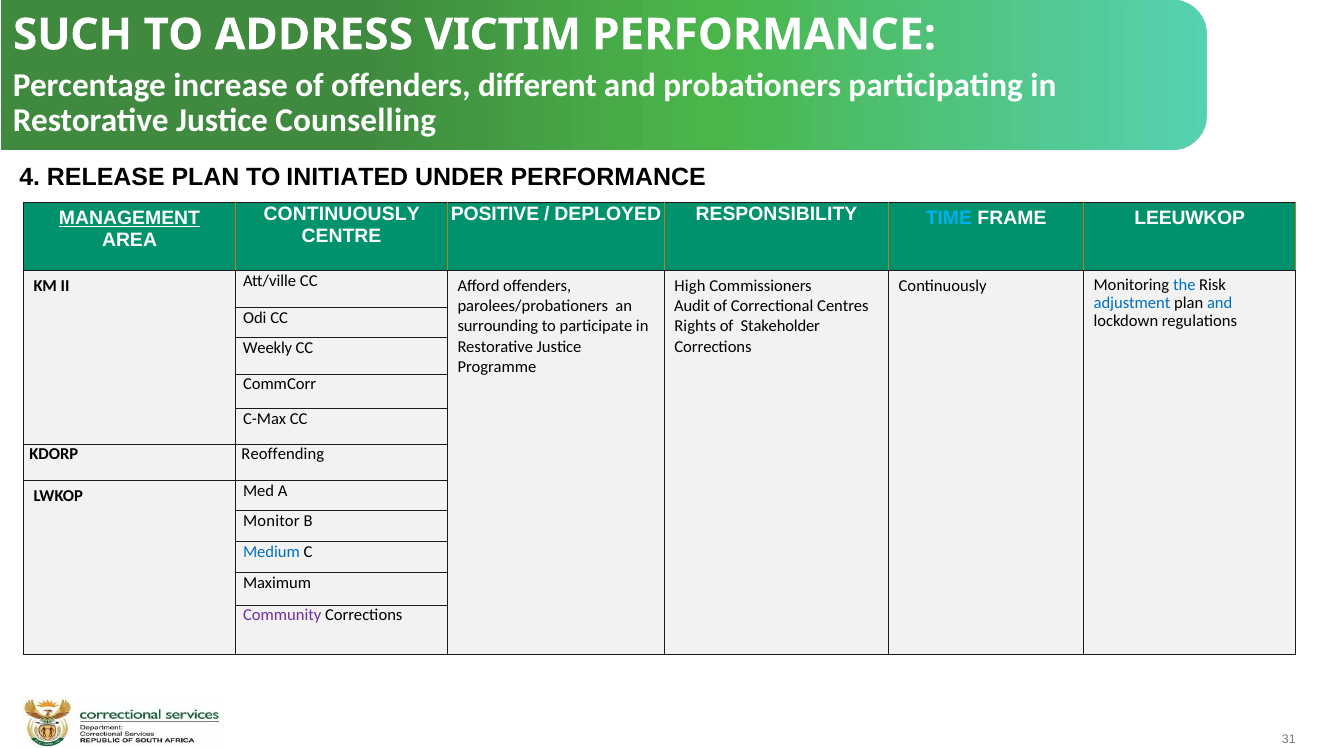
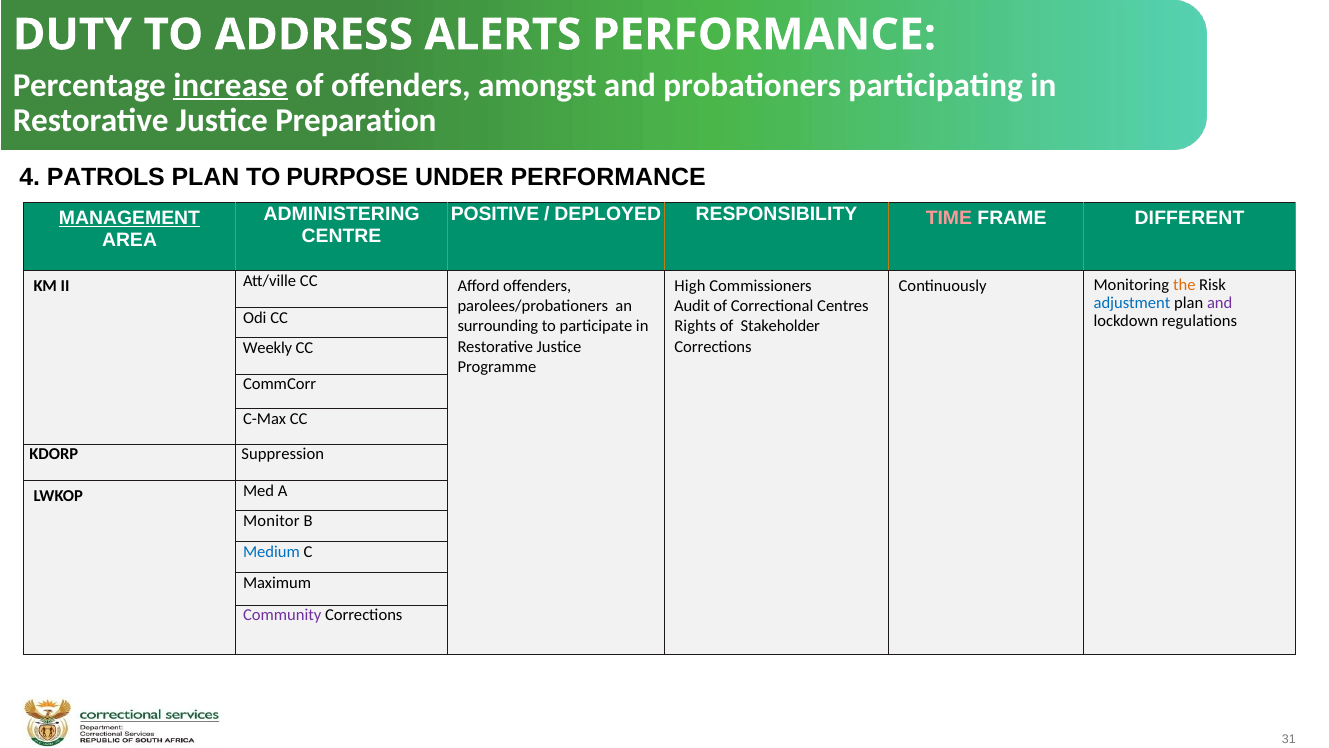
SUCH: SUCH -> DUTY (72, 35)
VICTIM: VICTIM -> ALERTS (503, 35)
increase underline: none -> present (231, 85)
different: different -> amongst (537, 85)
Counselling: Counselling -> Preparation (356, 121)
RELEASE: RELEASE -> PATROLS (106, 177)
INITIATED: INITIATED -> PURPOSE (347, 177)
CONTINUOUSLY: CONTINUOUSLY -> ADMINISTERING (342, 214)
TIME colour: light blue -> pink (949, 218)
LEEUWKOP: LEEUWKOP -> DIFFERENT (1190, 218)
the colour: blue -> orange (1184, 285)
and colour: blue -> purple (1220, 303)
Reoffending: Reoffending -> Suppression (283, 454)
